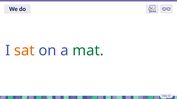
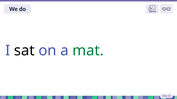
sat colour: orange -> black (24, 51)
